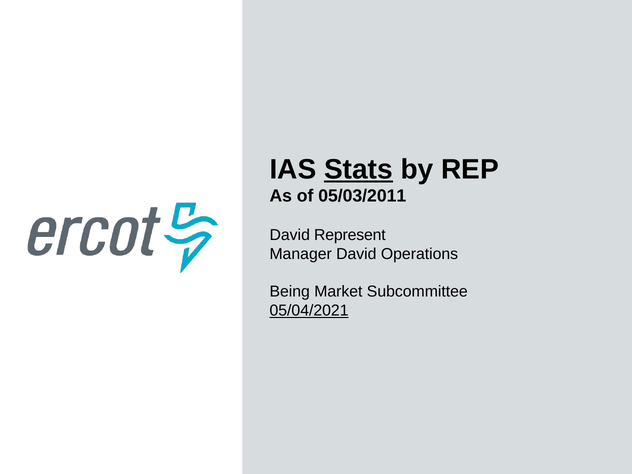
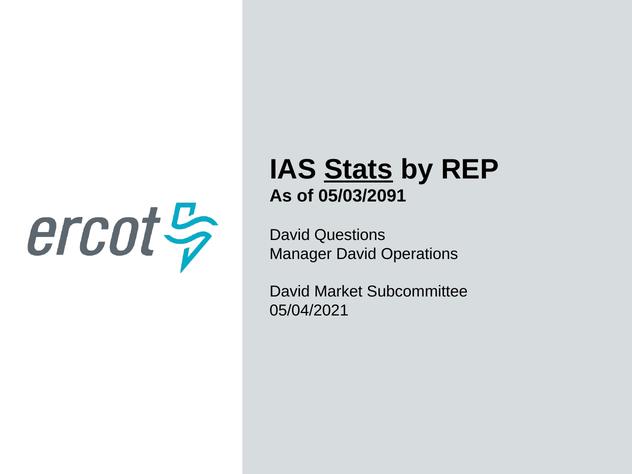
05/03/2011: 05/03/2011 -> 05/03/2091 (362, 196)
Represent: Represent -> Questions (350, 235)
Being: Being -> David (290, 292)
05/04/2021 underline: present -> none (309, 311)
